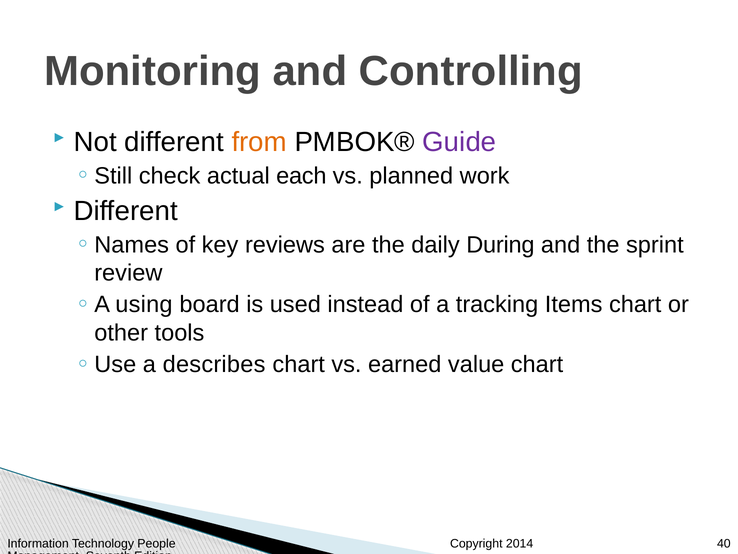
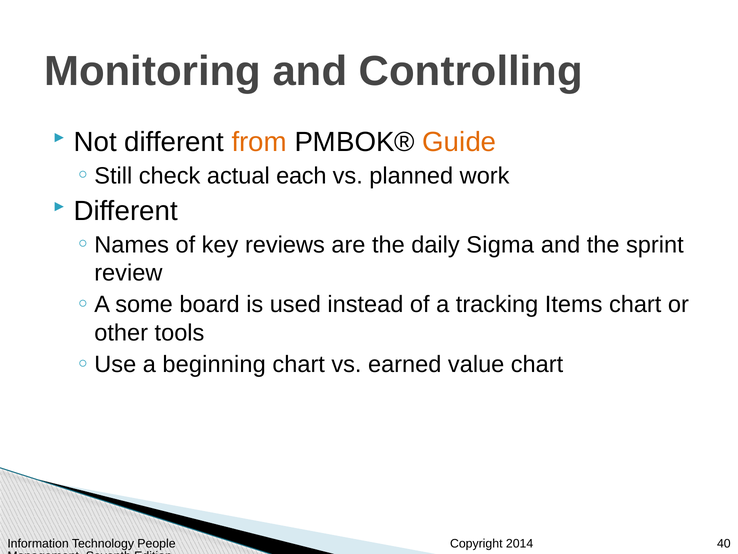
Guide colour: purple -> orange (459, 142)
During: During -> Sigma (500, 245)
using: using -> some (144, 304)
describes: describes -> beginning (214, 364)
